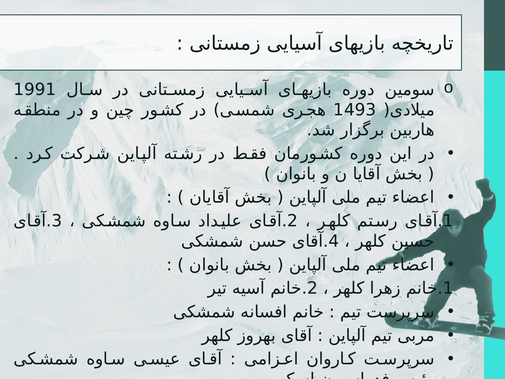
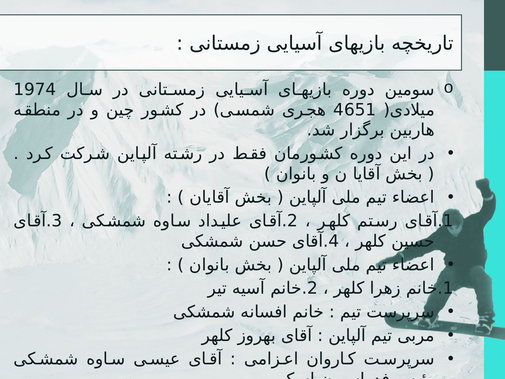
1991: 1991 -> 1974 (35, 90)
1493: 1493 -> 4651 (355, 110)
